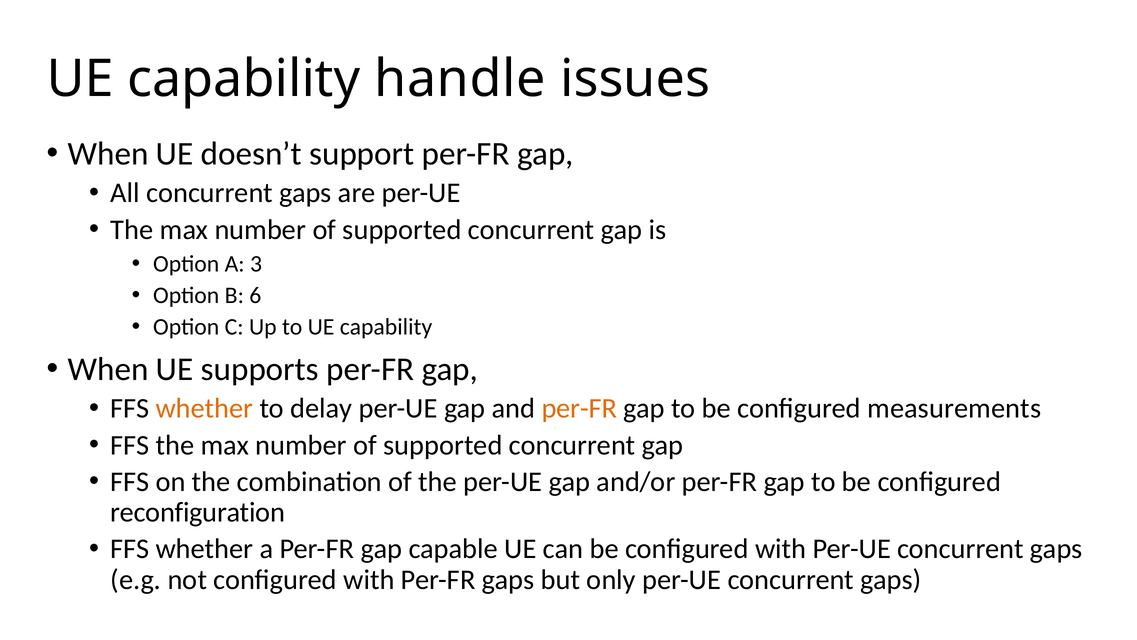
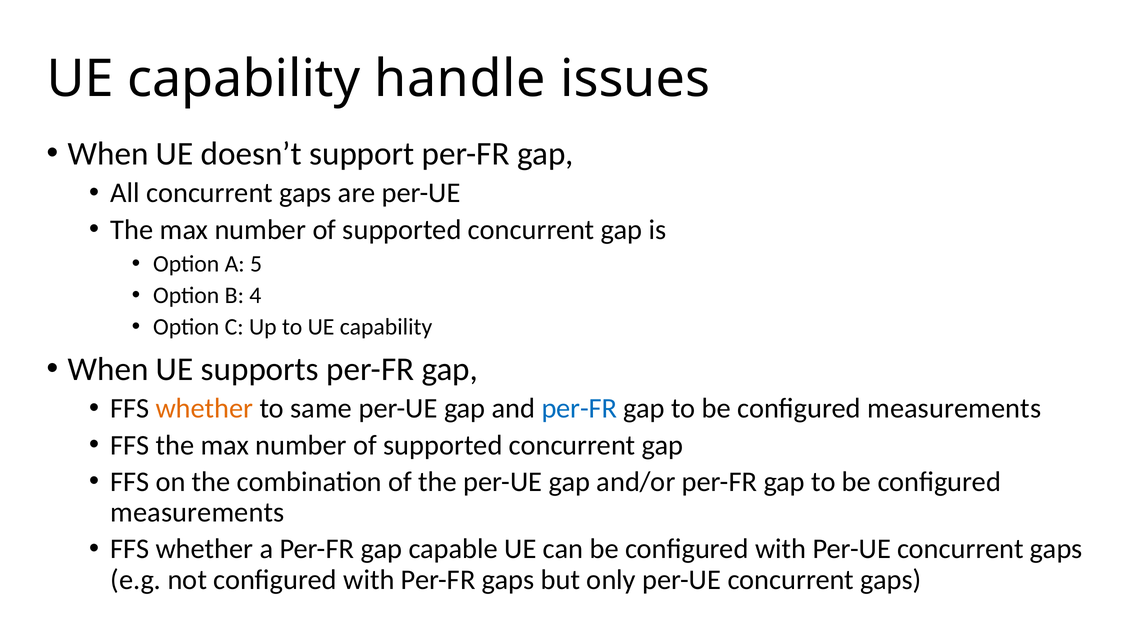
3: 3 -> 5 (256, 264)
6: 6 -> 4 (255, 295)
delay: delay -> same (321, 408)
per-FR colour: orange -> blue (579, 408)
reconfiguration: reconfiguration -> measurements (197, 512)
